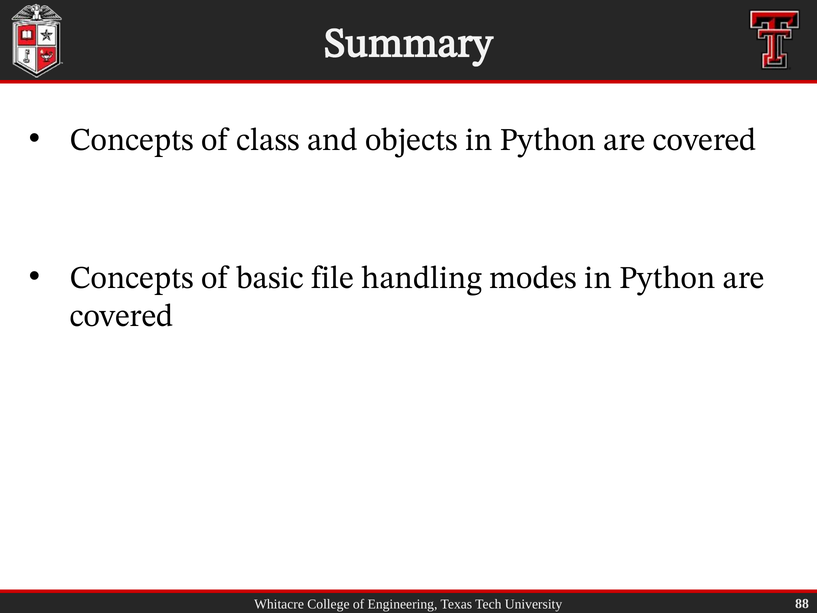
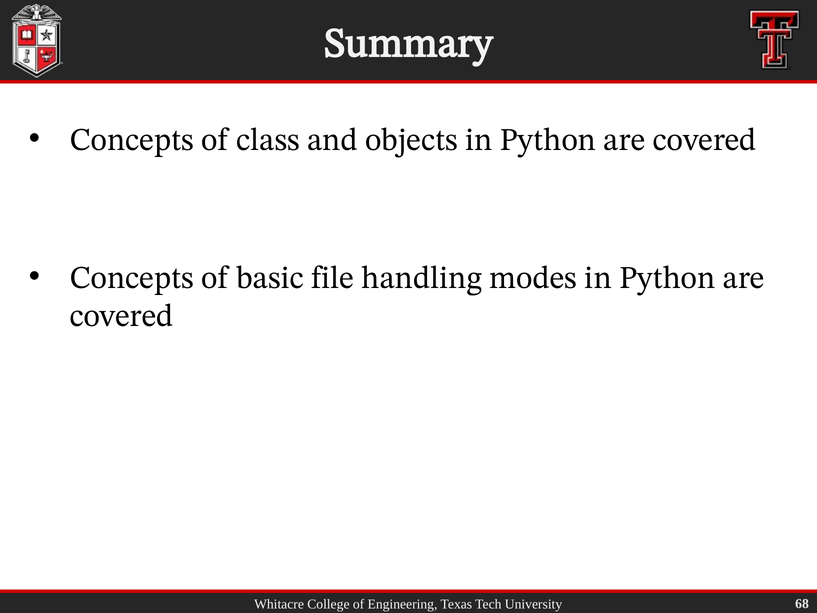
88: 88 -> 68 (802, 604)
